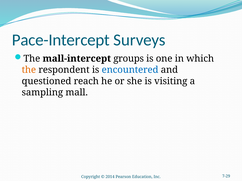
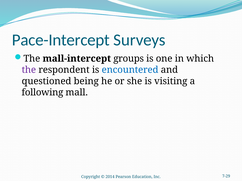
the colour: orange -> purple (29, 70)
reach: reach -> being (86, 81)
sampling: sampling -> following (42, 93)
